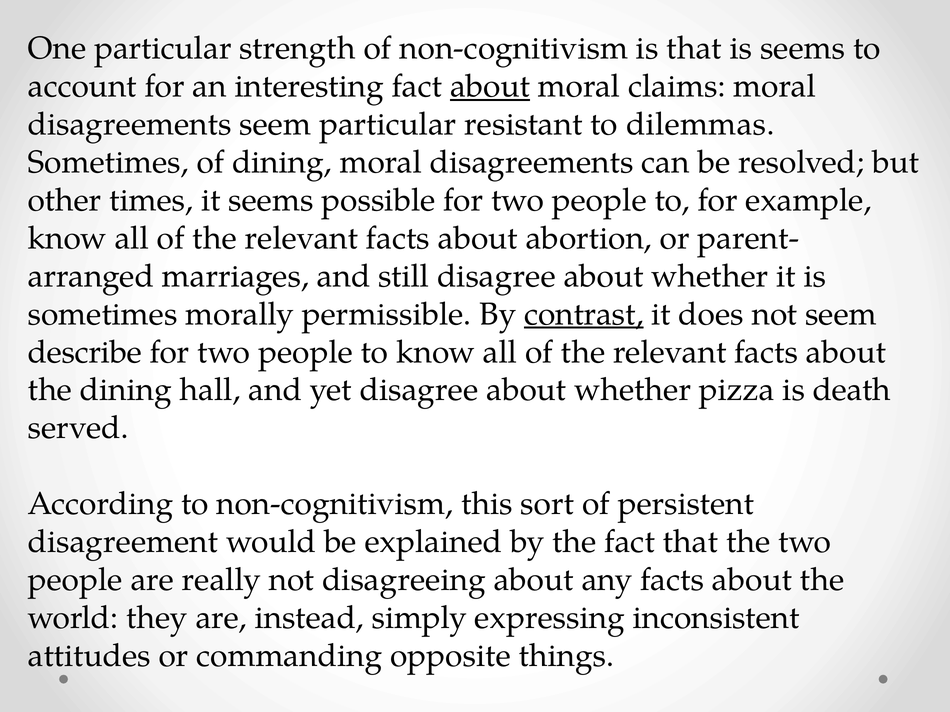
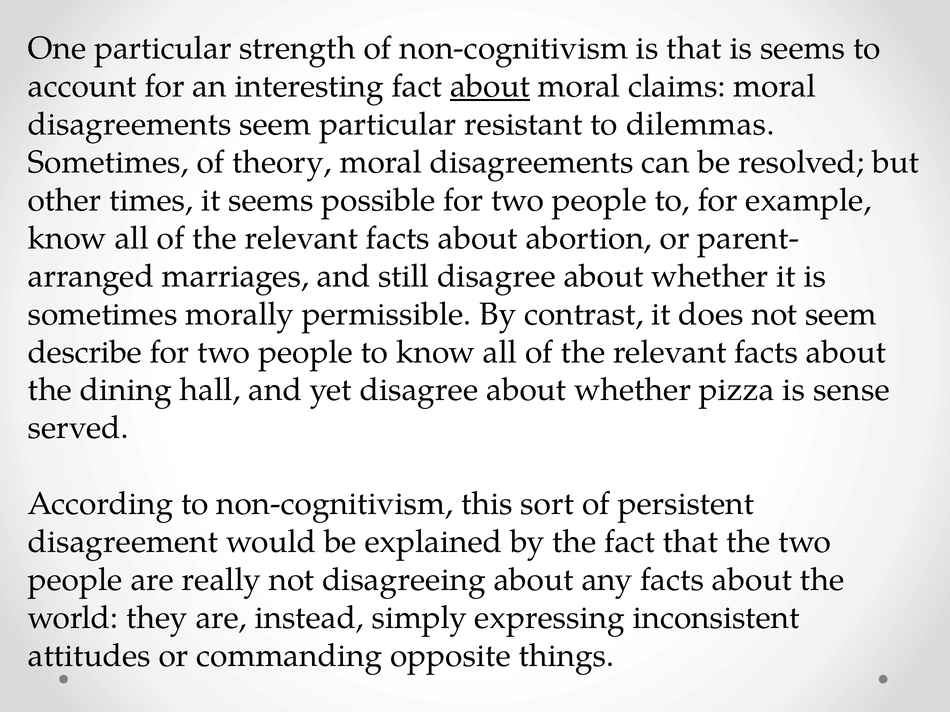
of dining: dining -> theory (282, 162)
contrast underline: present -> none (584, 314)
death: death -> sense (852, 390)
